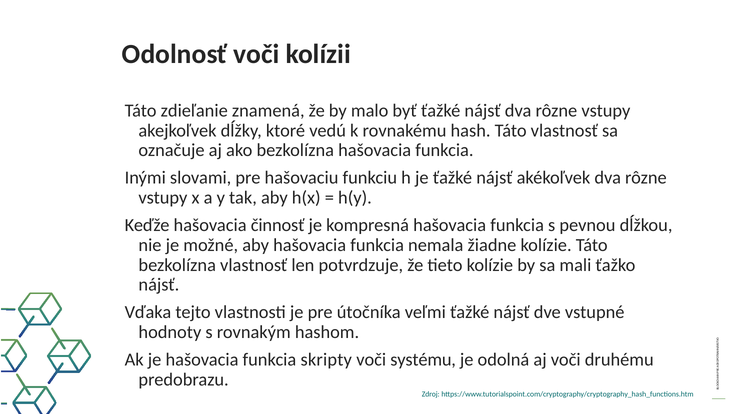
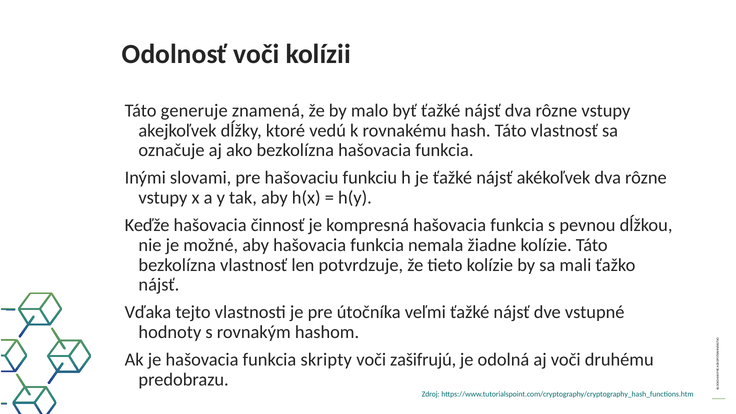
zdieľanie: zdieľanie -> generuje (194, 111)
systému: systému -> zašifrujú (423, 360)
